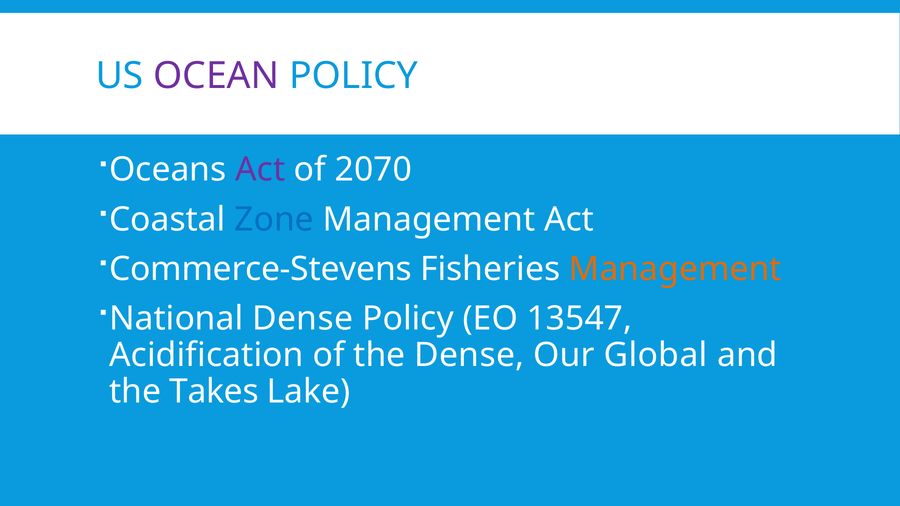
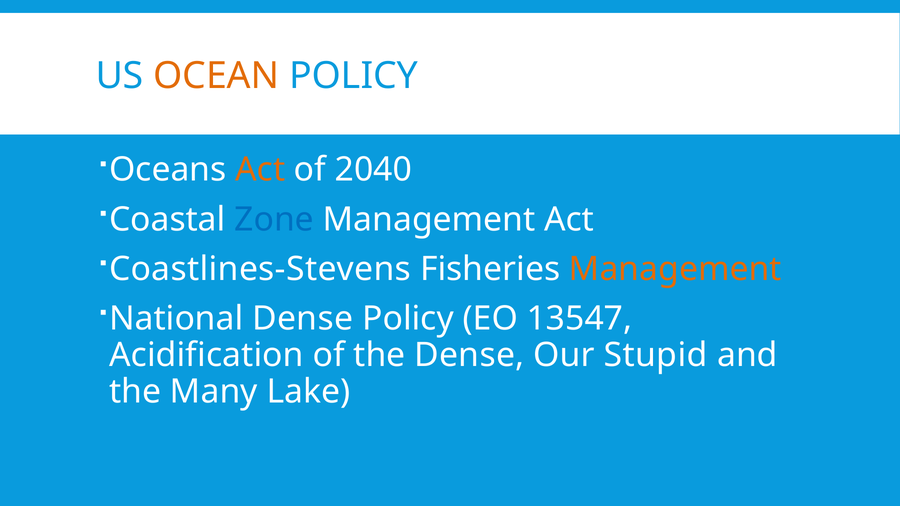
OCEAN colour: purple -> orange (216, 76)
Act colour: purple -> orange (260, 170)
2070: 2070 -> 2040 (373, 170)
Commerce-Stevens: Commerce-Stevens -> Coastlines-Stevens (260, 269)
Global: Global -> Stupid (656, 355)
Takes: Takes -> Many (214, 392)
